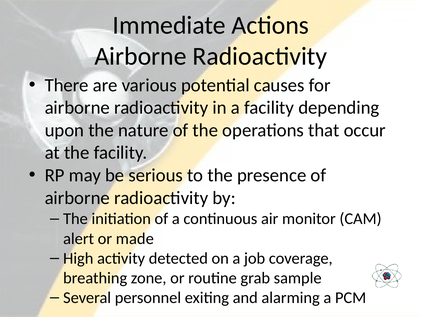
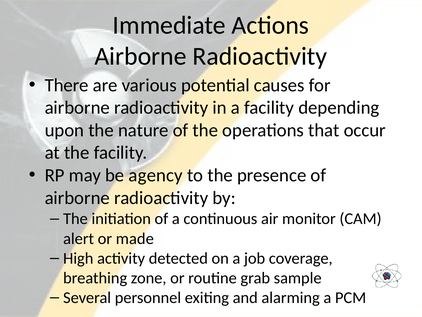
serious: serious -> agency (156, 175)
